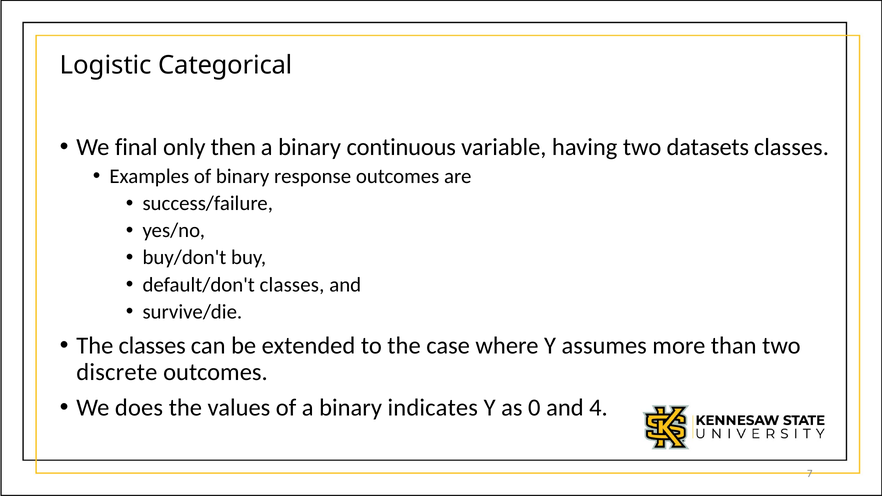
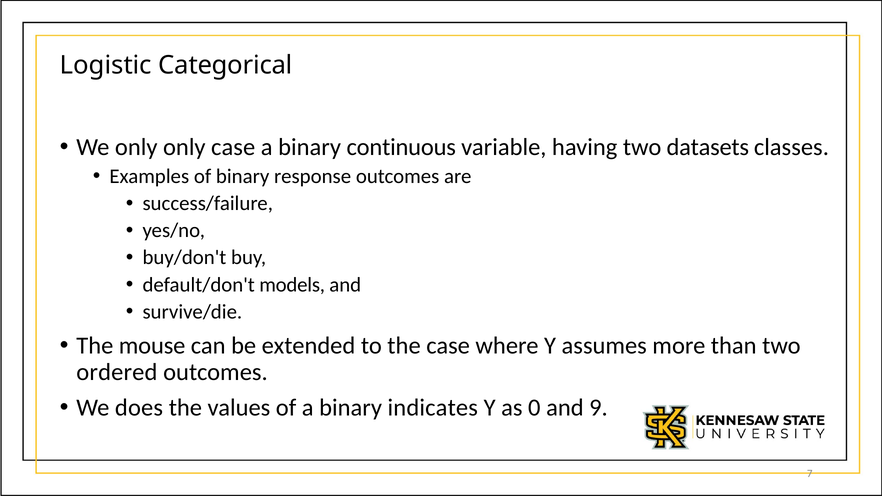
We final: final -> only (136, 147)
only then: then -> case (233, 147)
default/don't classes: classes -> models (292, 285)
The classes: classes -> mouse (152, 346)
discrete: discrete -> ordered (117, 372)
4: 4 -> 9 (598, 408)
